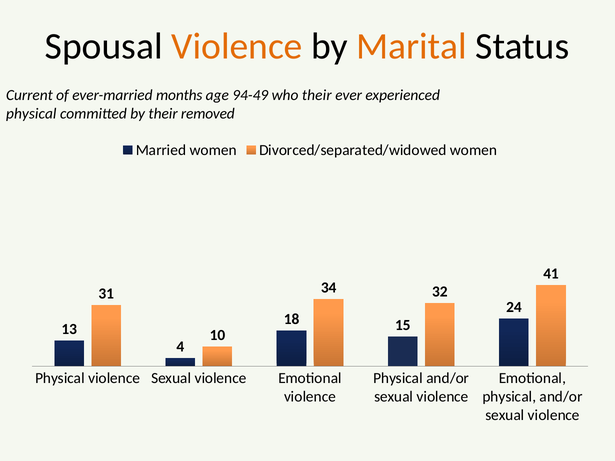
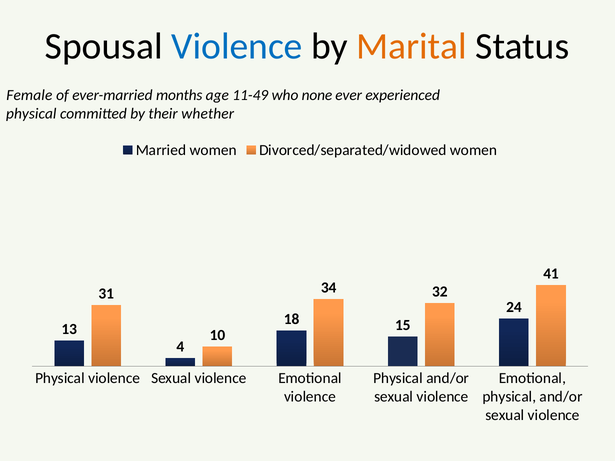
Violence colour: orange -> blue (237, 46)
Current: Current -> Female (29, 95)
94-49: 94-49 -> 11-49 (250, 95)
who their: their -> none (317, 95)
removed: removed -> whether (208, 114)
